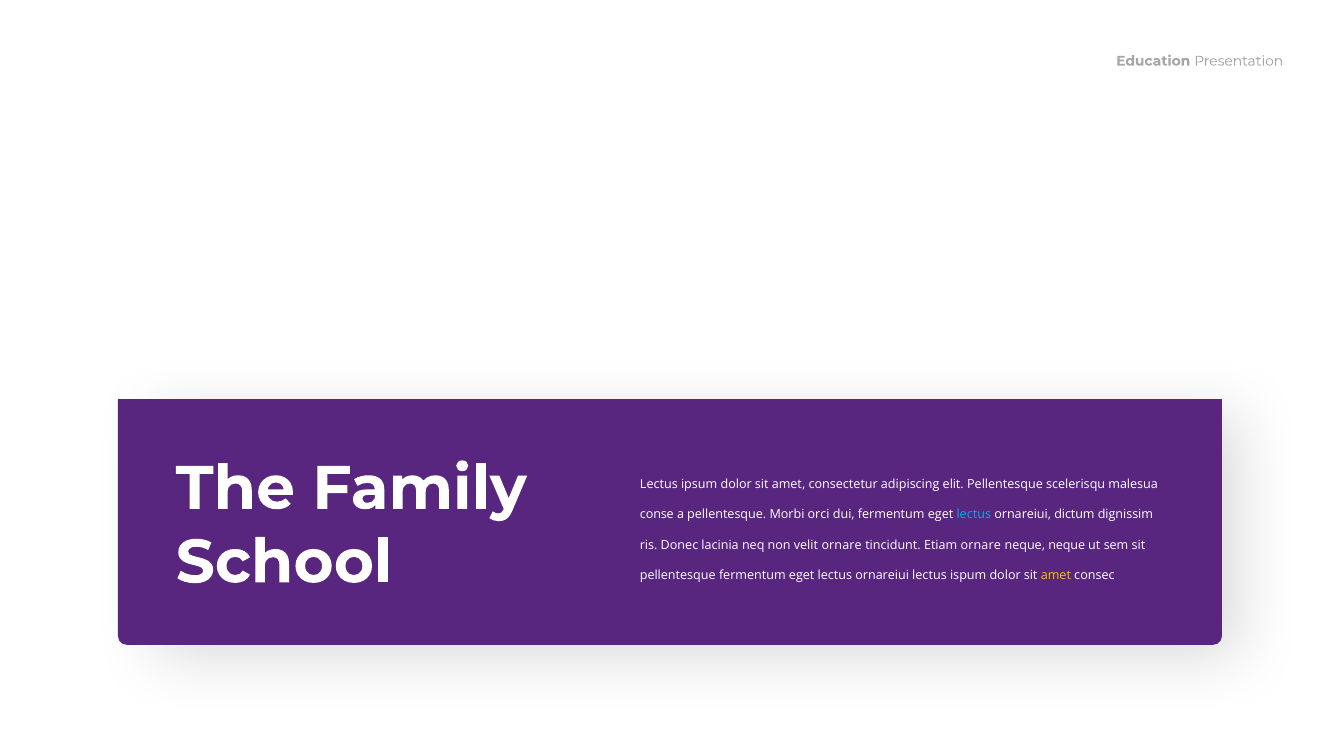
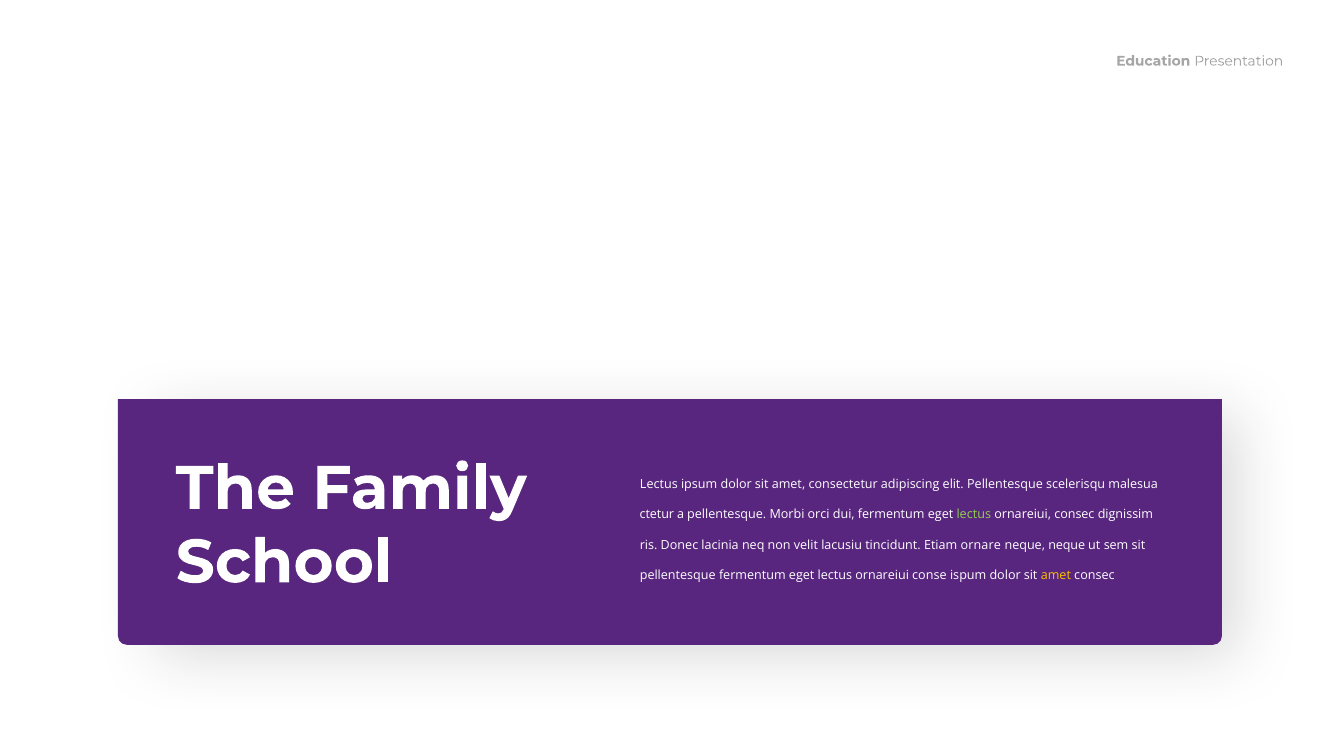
conse: conse -> ctetur (657, 514)
lectus colour: light blue -> light green (974, 514)
ornareiui dictum: dictum -> consec (1074, 514)
velit ornare: ornare -> lacusiu (842, 545)
ornareiui lectus: lectus -> conse (929, 575)
